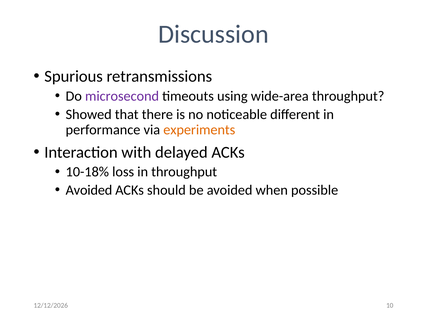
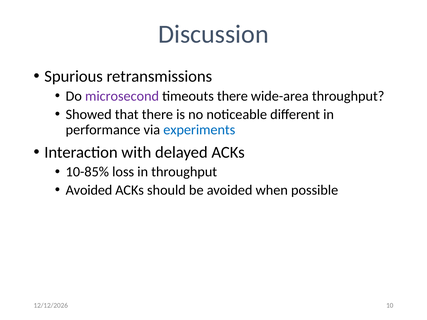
timeouts using: using -> there (232, 96)
experiments colour: orange -> blue (199, 130)
10-18%: 10-18% -> 10-85% (87, 172)
